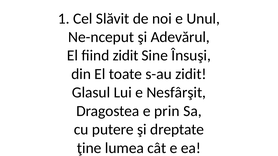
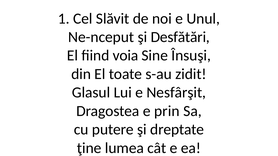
Adevărul: Adevărul -> Desfătări (180, 37)
fiind zidit: zidit -> voia (126, 56)
